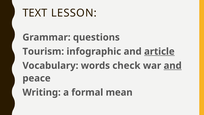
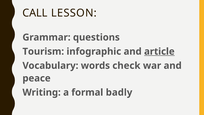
TEXT: TEXT -> CALL (35, 13)
and underline: present -> none (173, 65)
mean: mean -> badly (119, 92)
